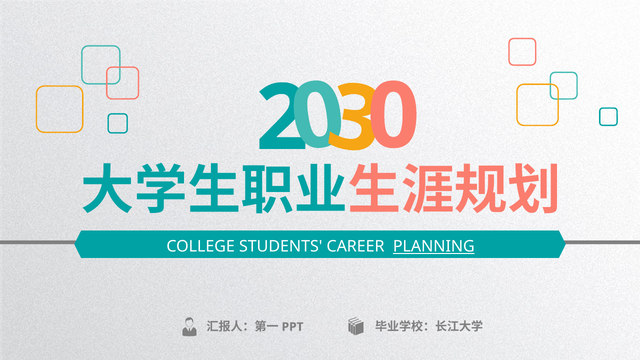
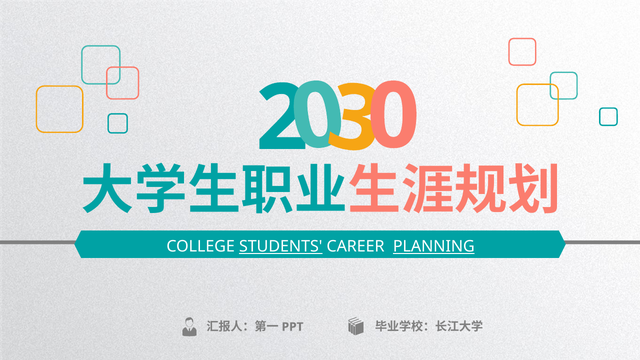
STUDENTS underline: none -> present (281, 247)
